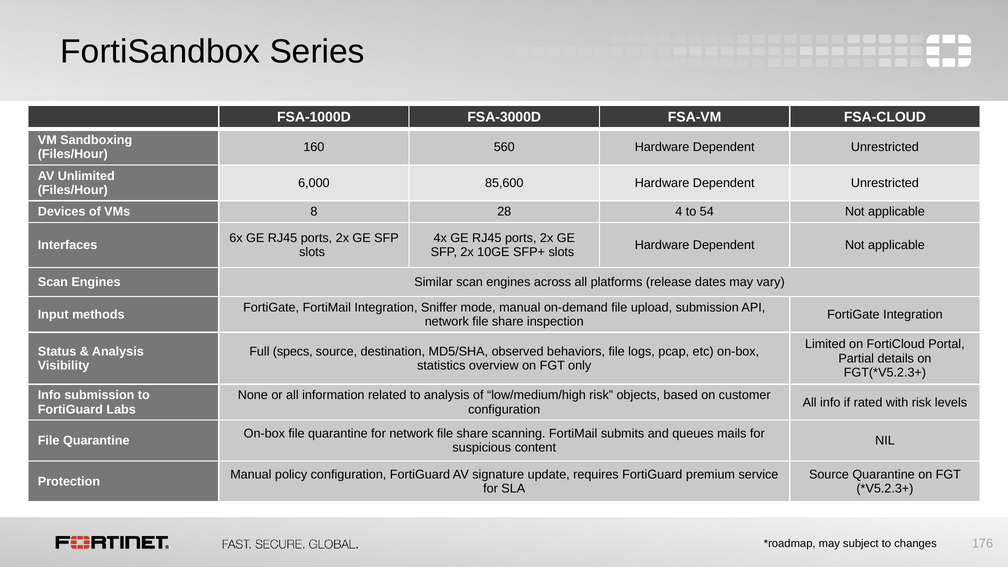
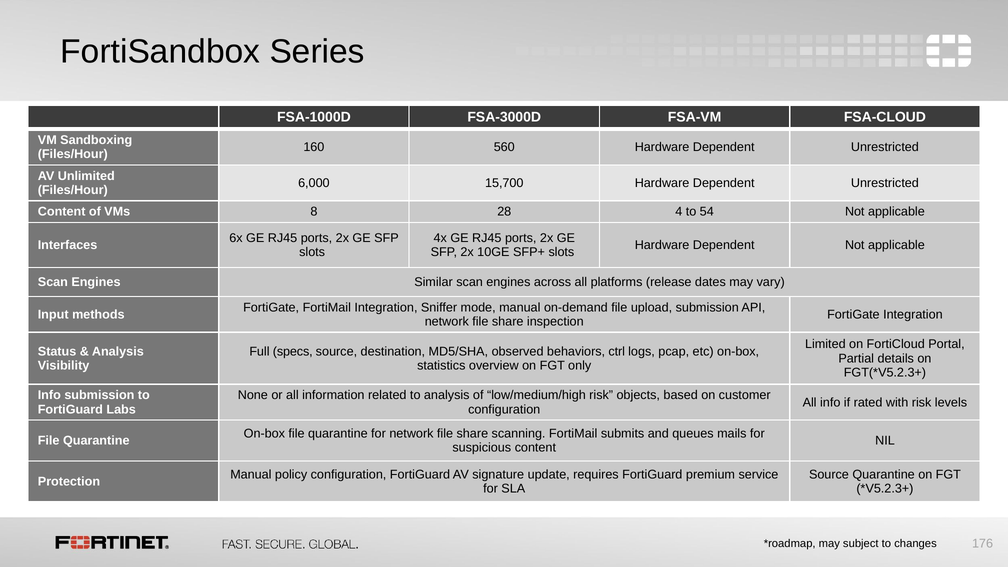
85,600: 85,600 -> 15,700 (504, 183)
Devices: Devices -> Content (62, 212)
behaviors file: file -> ctrl (617, 351)
